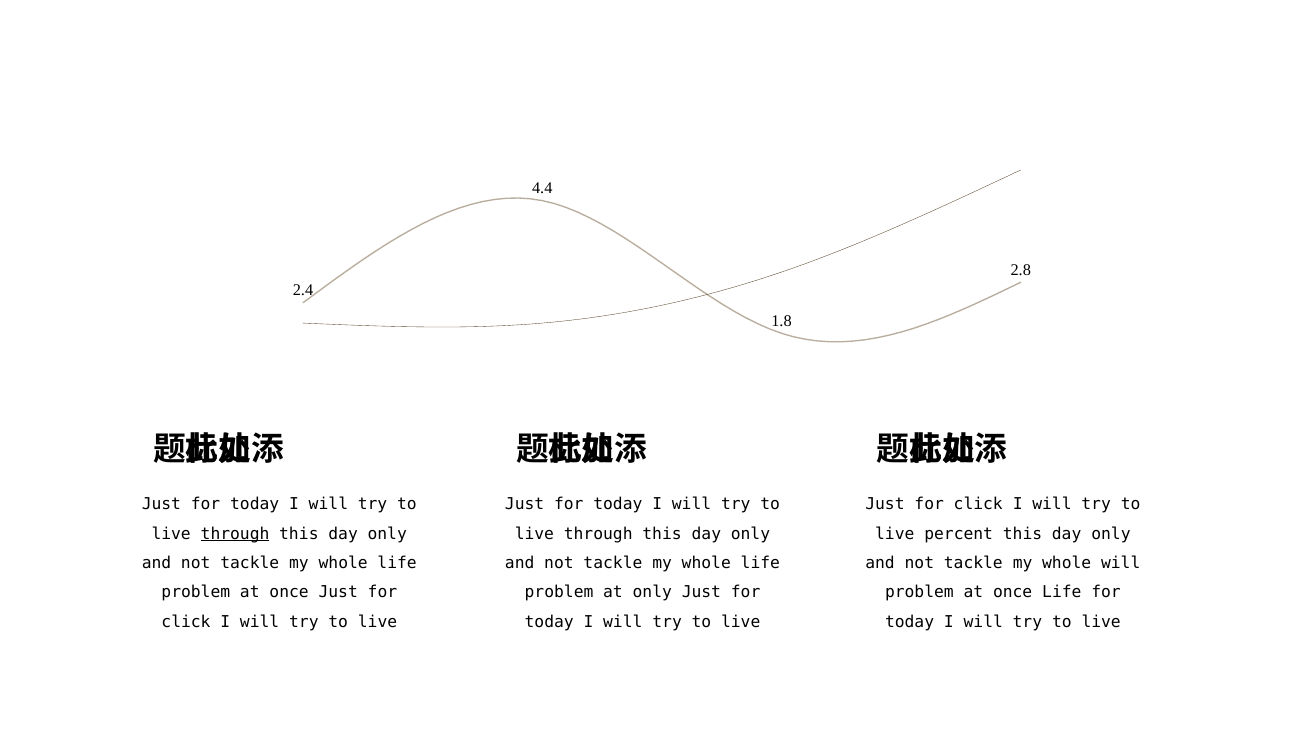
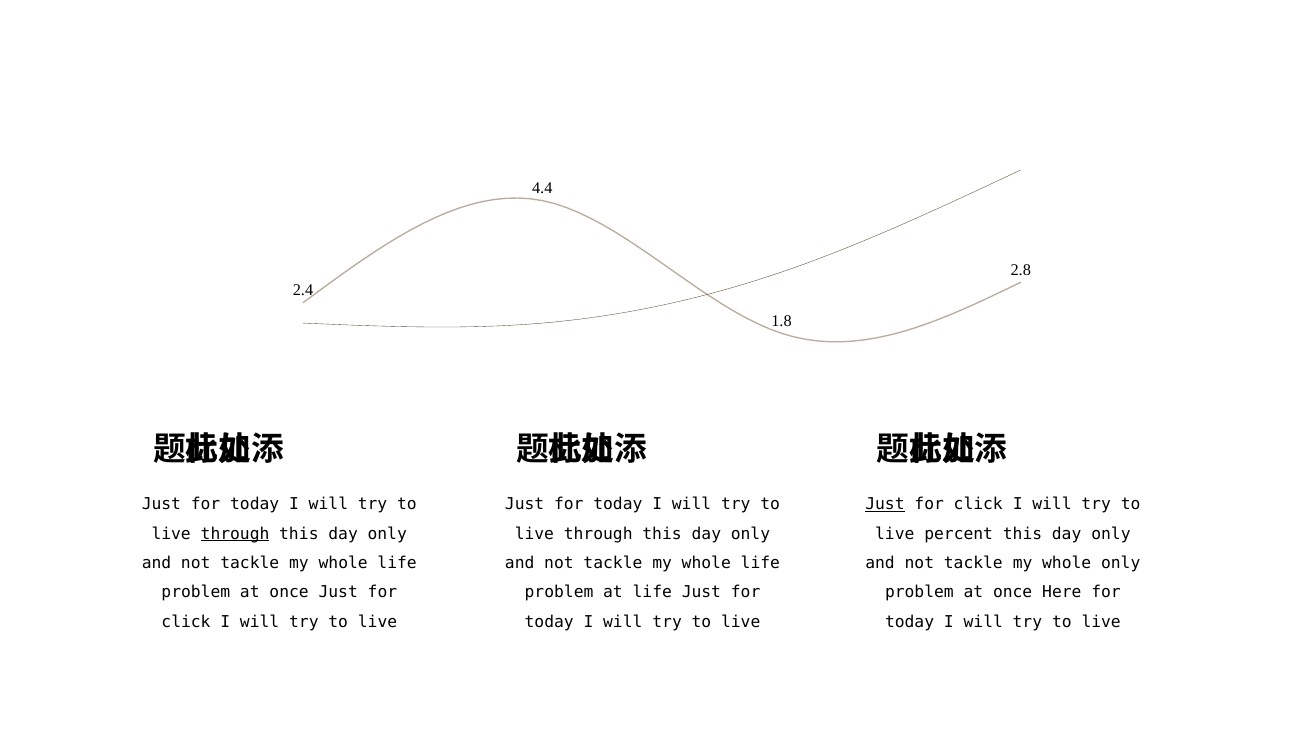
Just underline: none -> present (885, 505)
whole will: will -> only (1121, 563)
at only: only -> life (652, 593)
once Life: Life -> Here (1062, 593)
